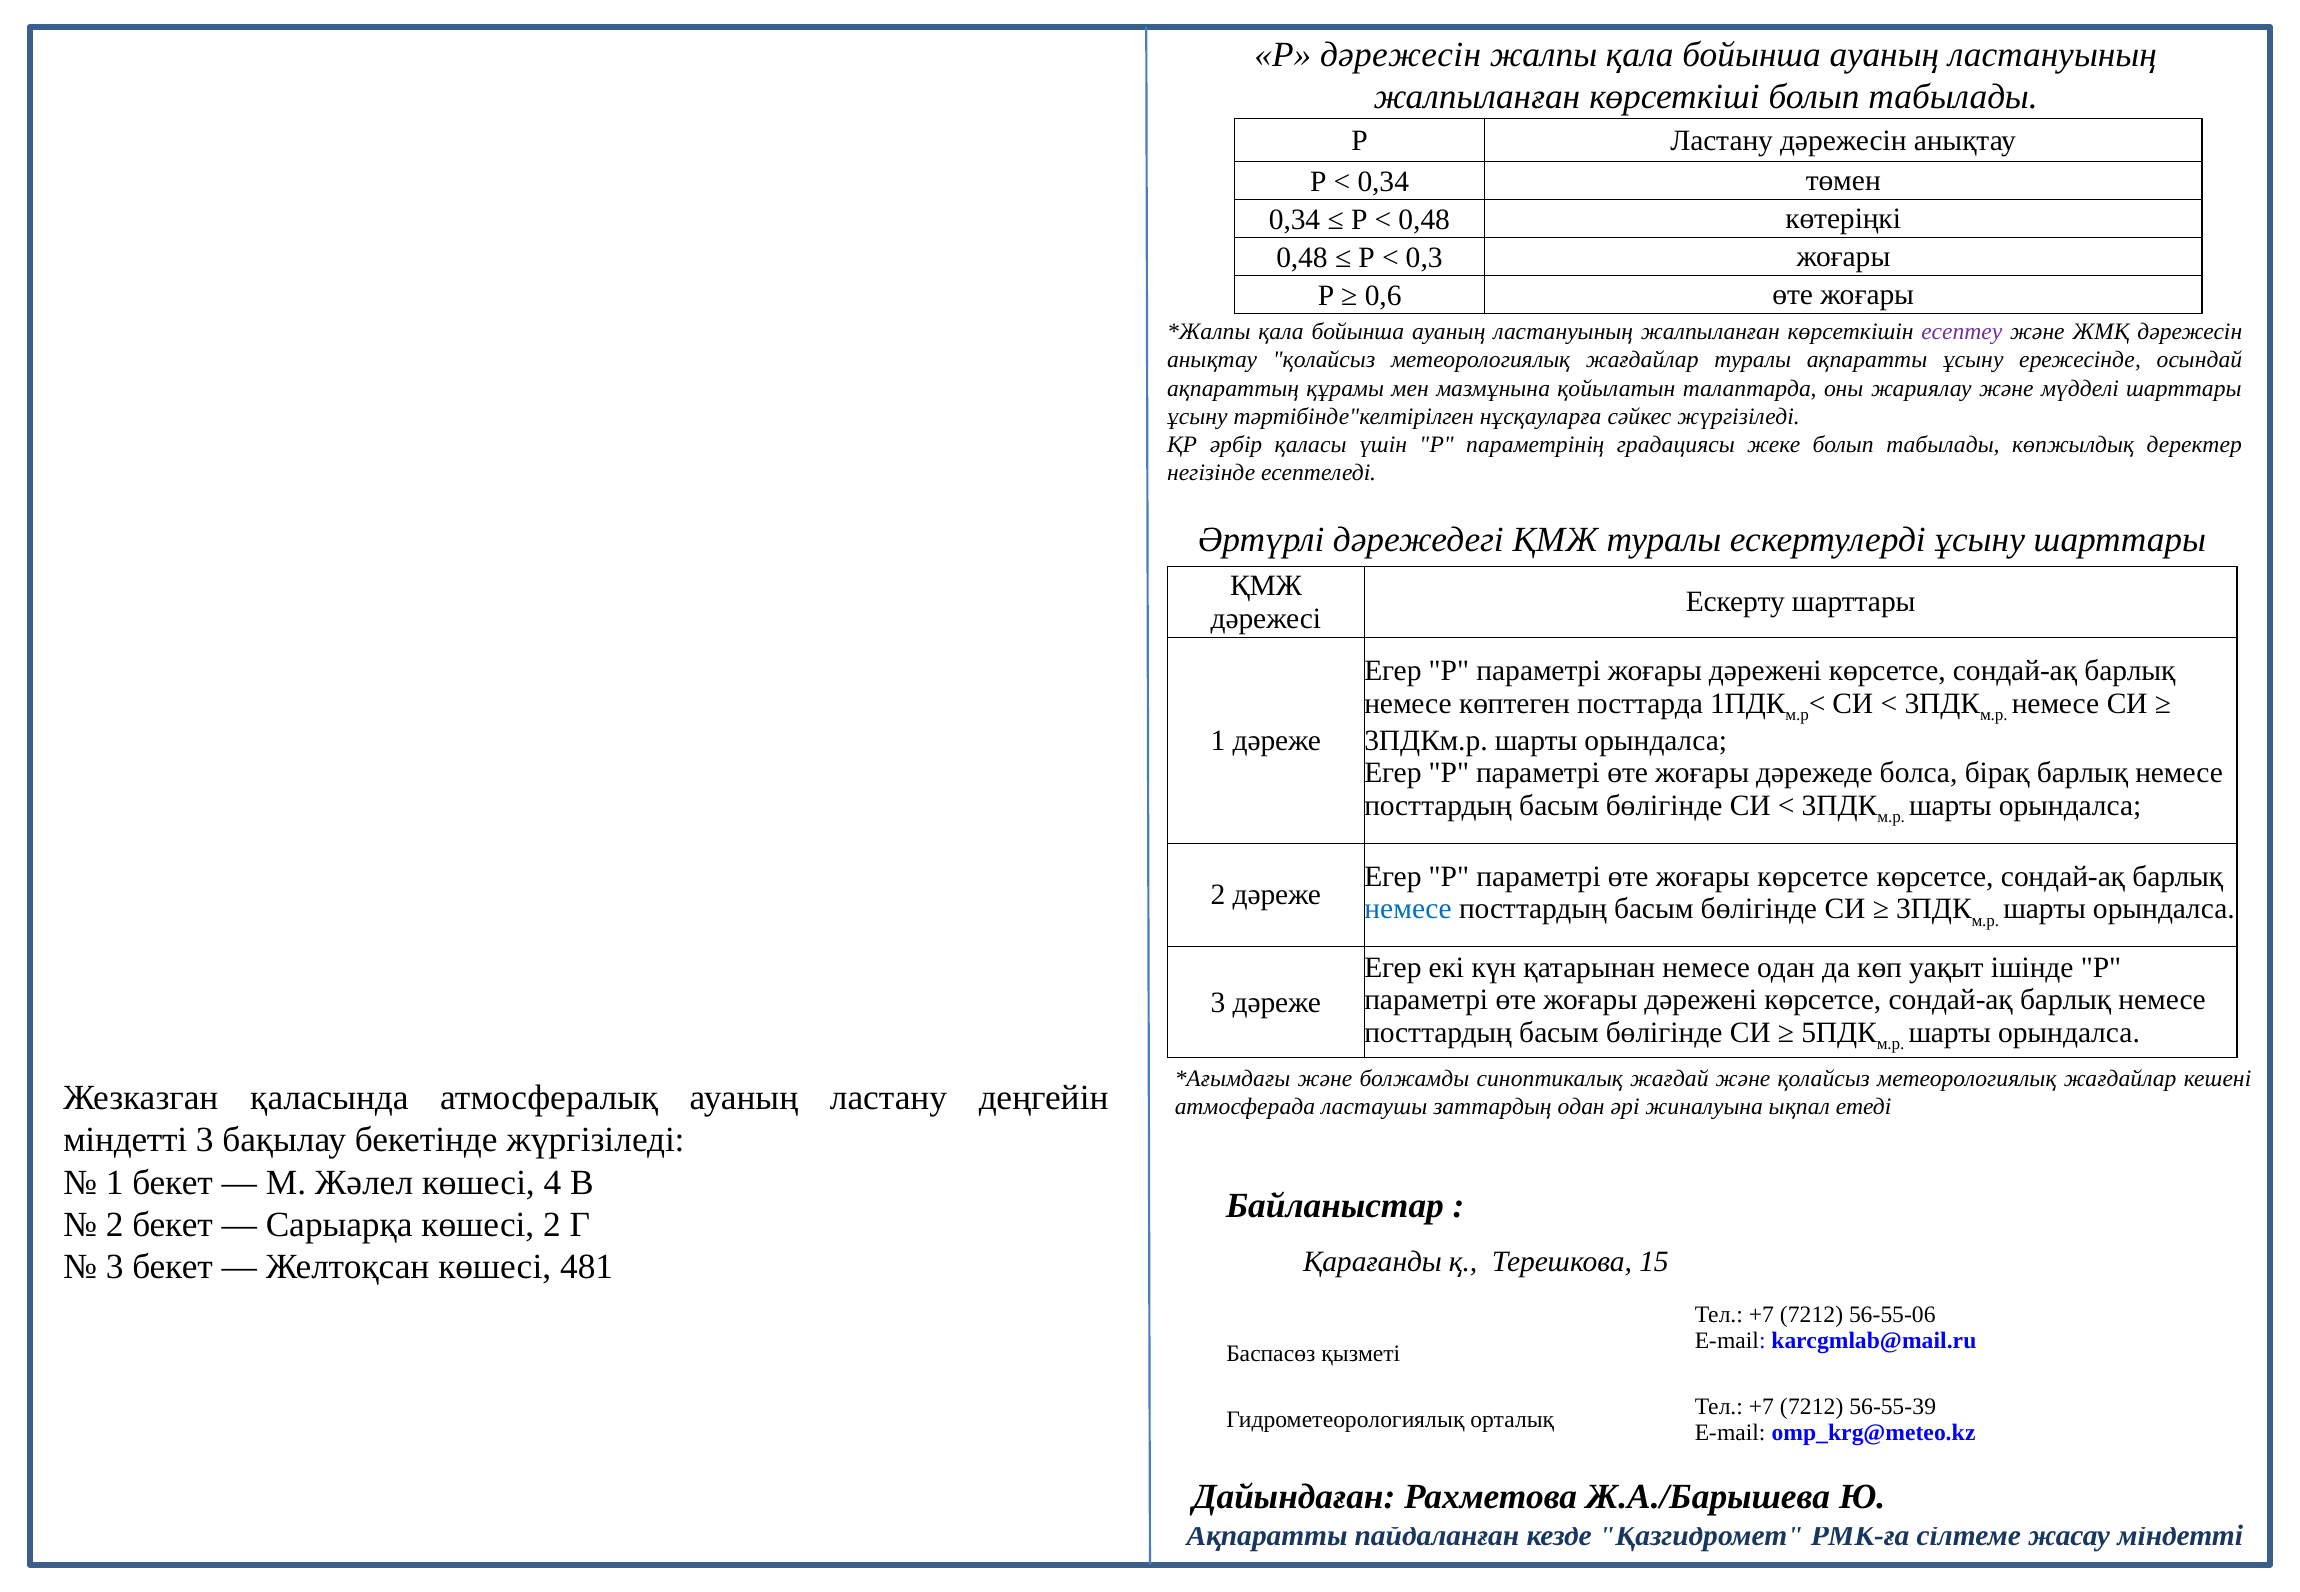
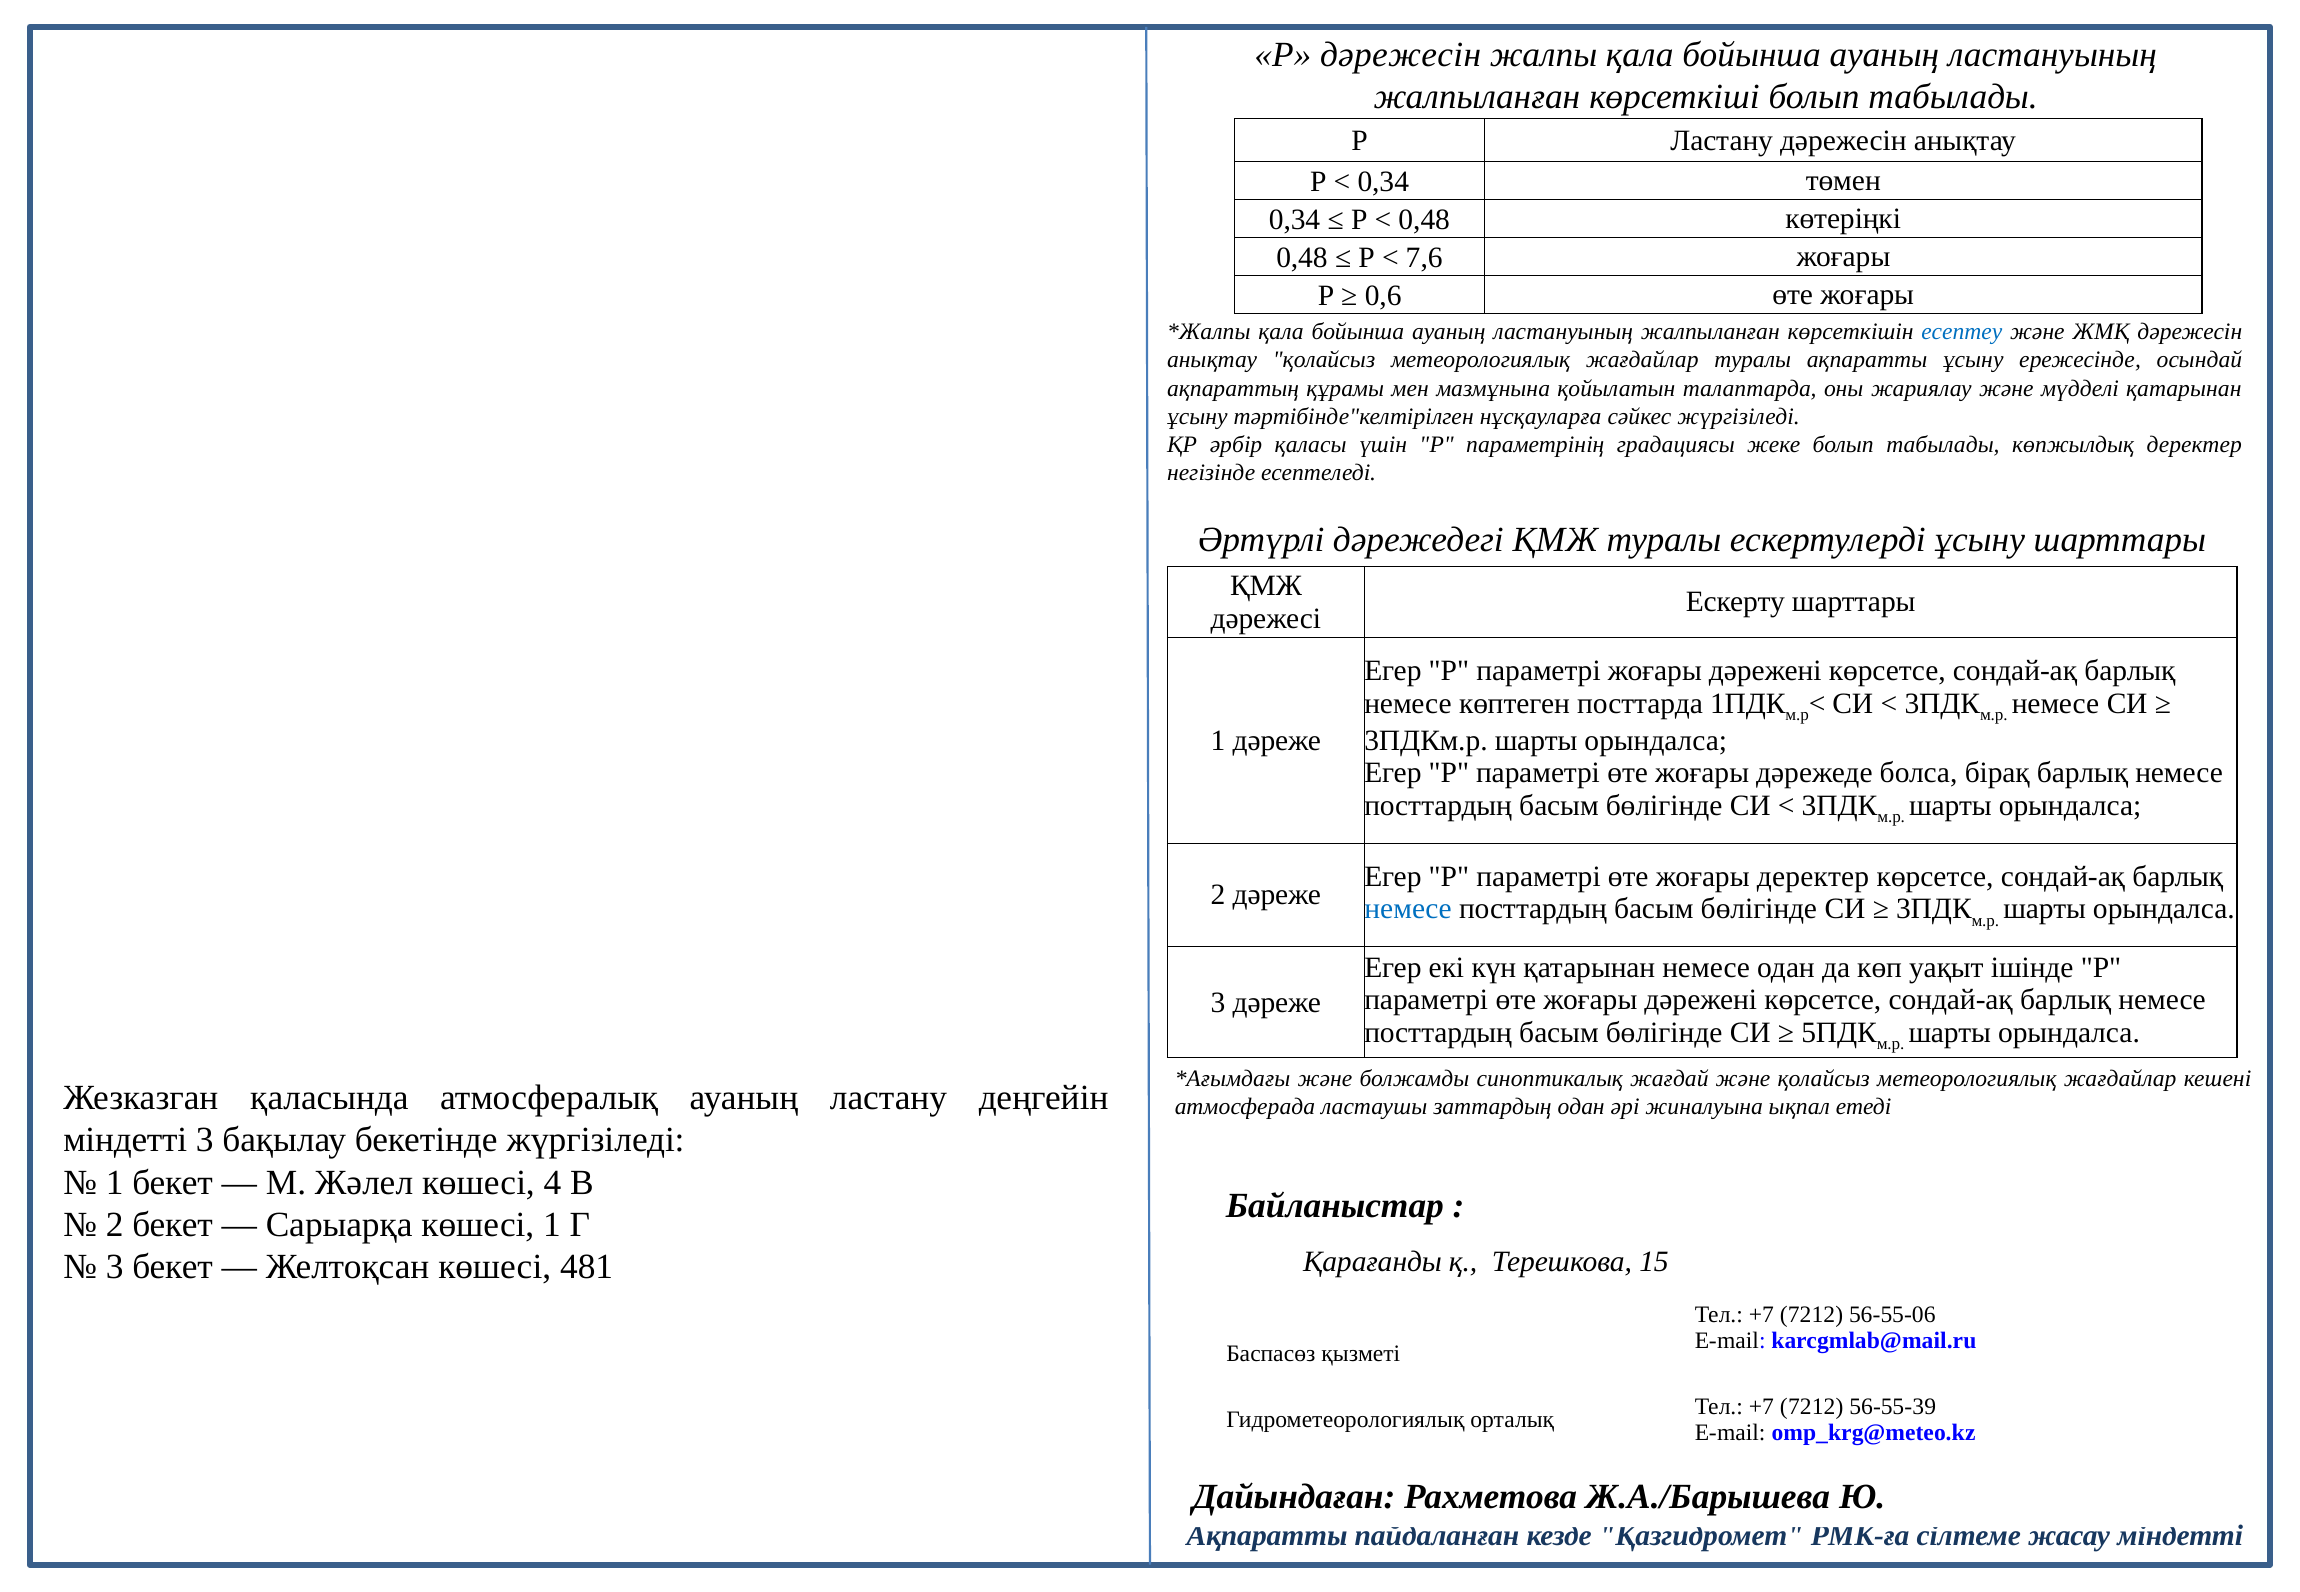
0,3: 0,3 -> 7,6 (1424, 258)
есептеу colour: purple -> blue (1962, 332)
мүдделі шарттары: шарттары -> қатарынан (2184, 388)
жоғары көрсетсе: көрсетсе -> деректер (1813, 877)
көшесі 2: 2 -> 1 (552, 1225)
